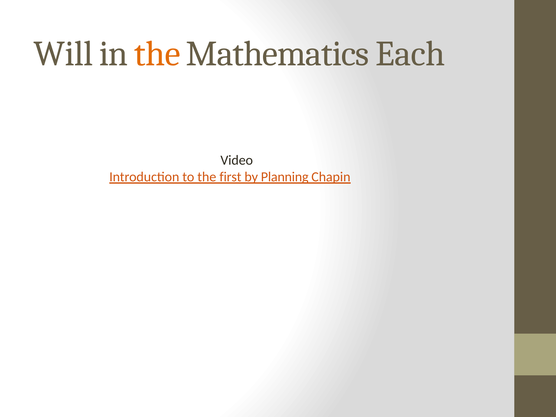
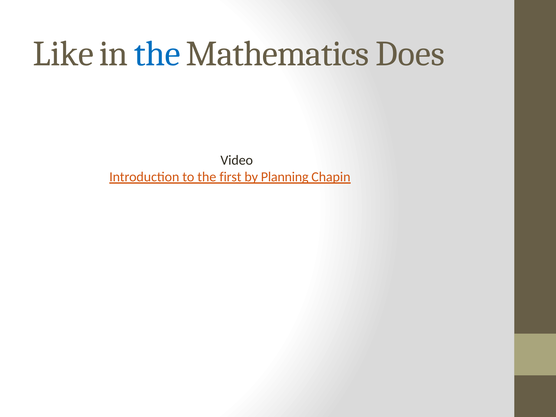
Will: Will -> Like (63, 54)
the colour: orange -> blue (157, 54)
Each: Each -> Does (410, 54)
